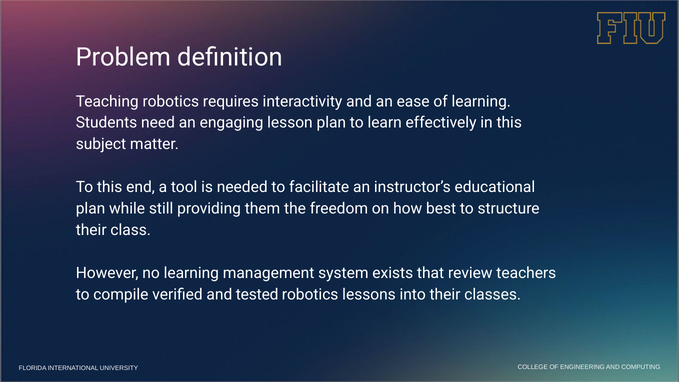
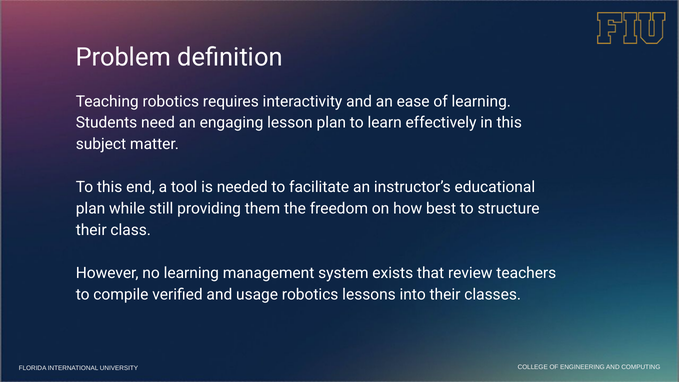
tested: tested -> usage (257, 295)
